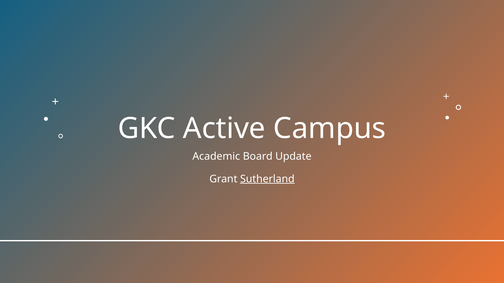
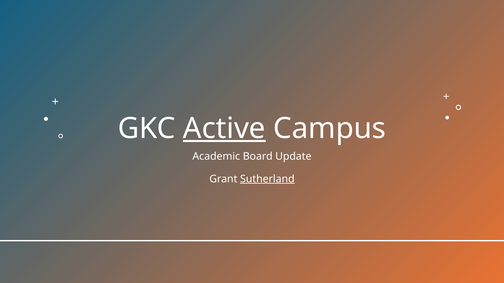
Active underline: none -> present (224, 129)
